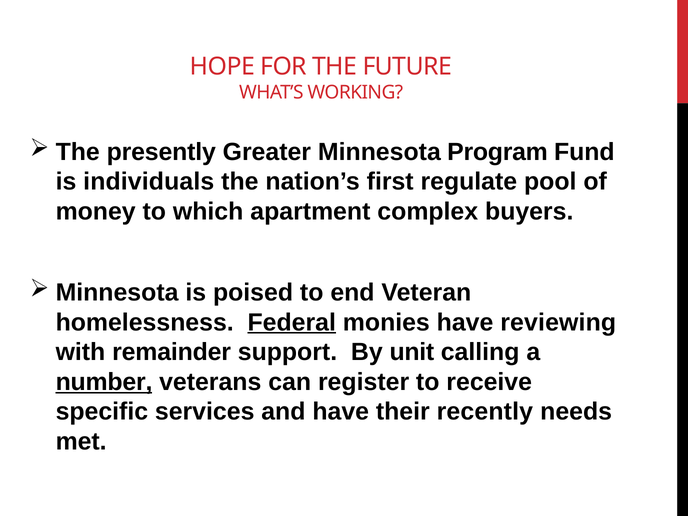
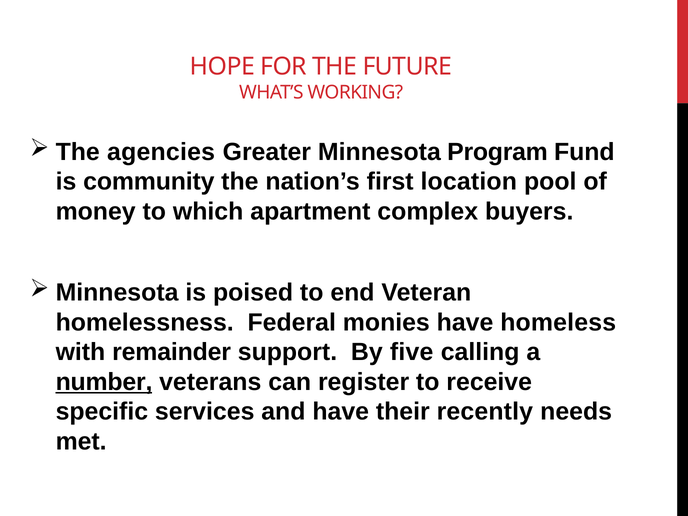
presently: presently -> agencies (161, 152)
individuals: individuals -> community (149, 182)
regulate: regulate -> location (469, 182)
Federal underline: present -> none (292, 322)
reviewing: reviewing -> homeless (558, 322)
unit: unit -> five (412, 352)
